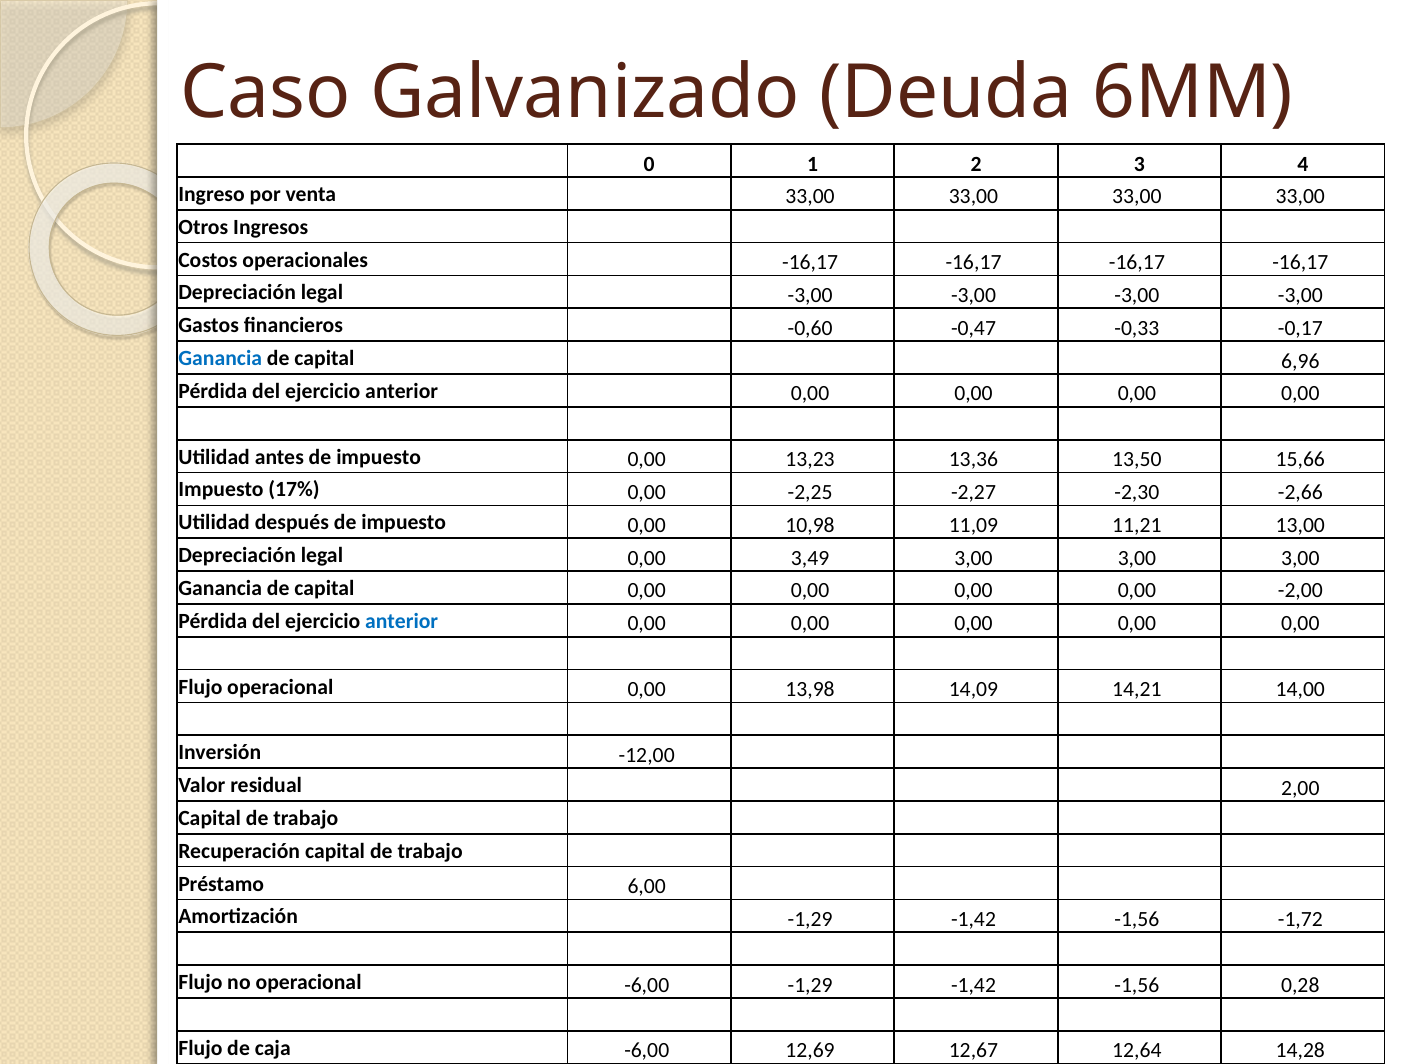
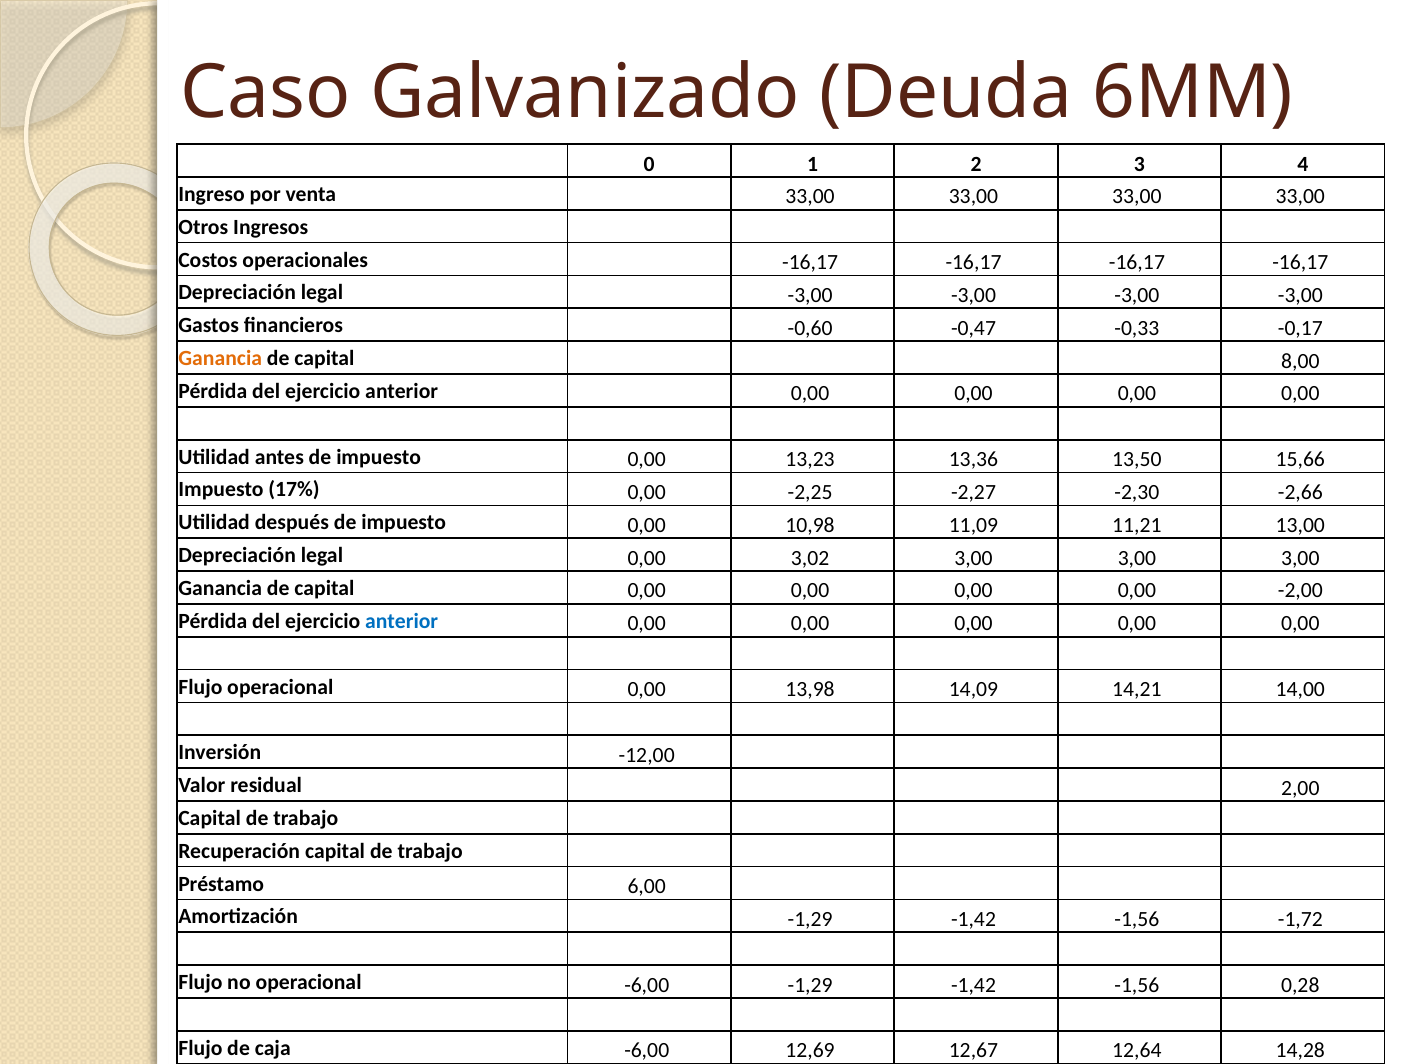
Ganancia colour: blue -> orange (220, 358)
6,96: 6,96 -> 8,00 (1300, 361)
3,49: 3,49 -> 3,02 (810, 558)
